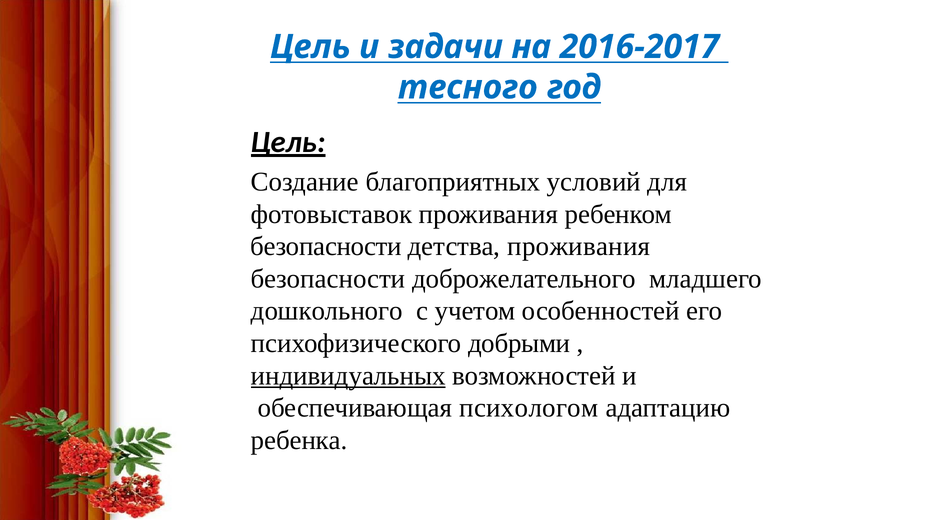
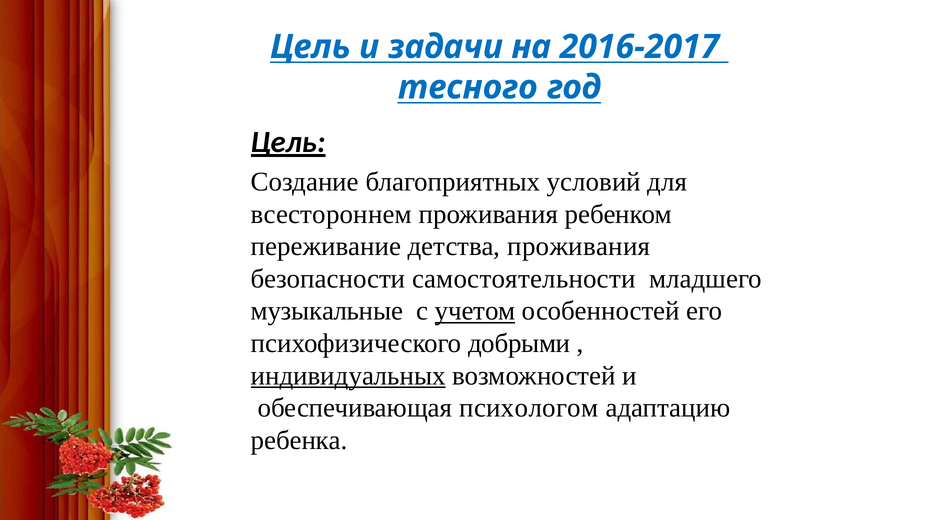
фотовыставок: фотовыставок -> всестороннем (331, 214)
безопасности: безопасности -> переживание (326, 247)
доброжелательного: доброжелательного -> самостоятельности (524, 279)
дошкольного: дошкольного -> музыкальные (327, 311)
учетом underline: none -> present (475, 311)
